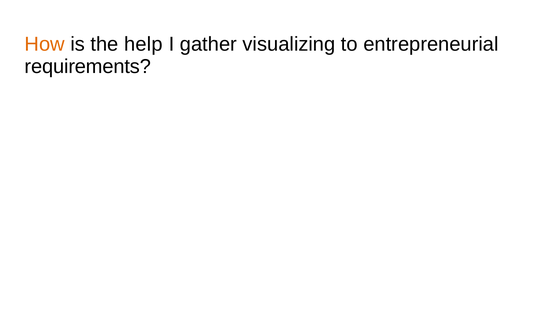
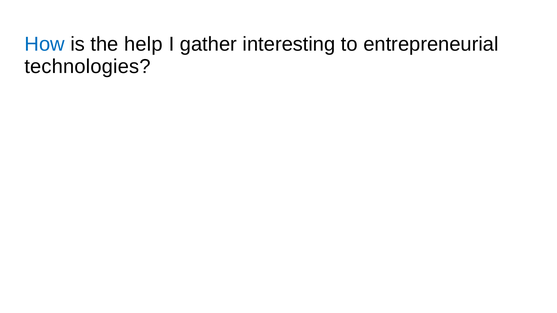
How colour: orange -> blue (45, 44)
visualizing: visualizing -> interesting (289, 44)
requirements: requirements -> technologies (88, 67)
